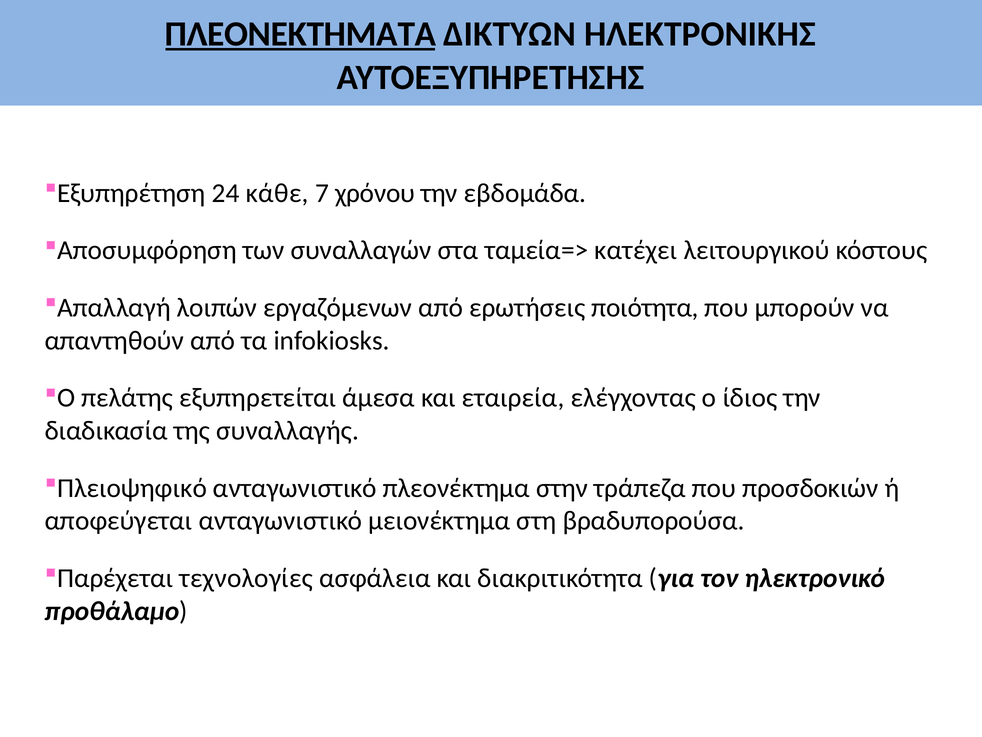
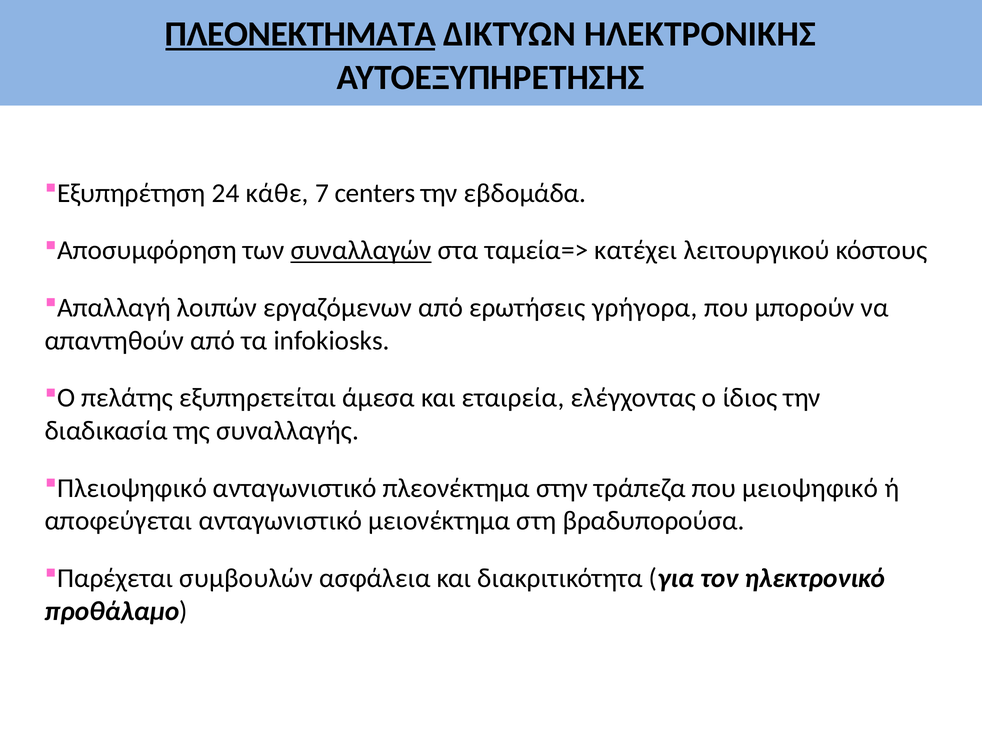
χρόνου: χρόνου -> centers (375, 193)
συναλλαγών underline: none -> present (361, 250)
ποιότητα: ποιότητα -> γρήγορα (645, 308)
προσδοκιών: προσδοκιών -> μειοψηφικό (810, 488)
τεχνολογίες: τεχνολογίες -> συμβουλών (246, 578)
